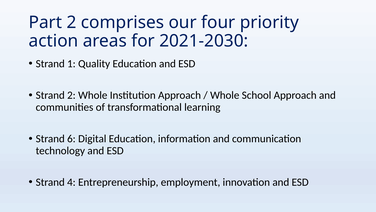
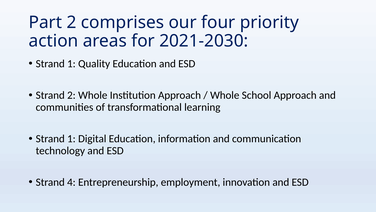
6: 6 -> 1 (71, 138)
